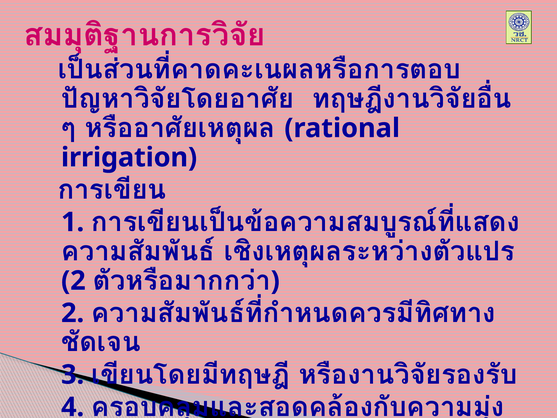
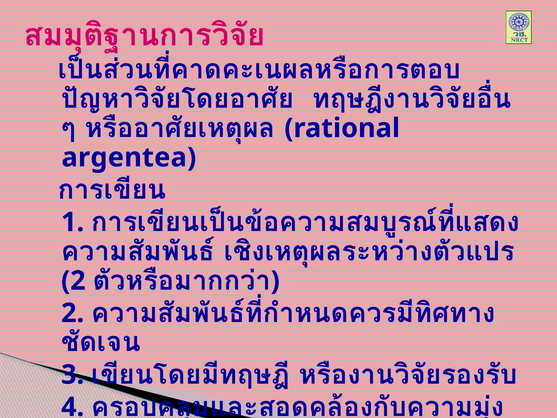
irrigation: irrigation -> argentea (129, 157)
